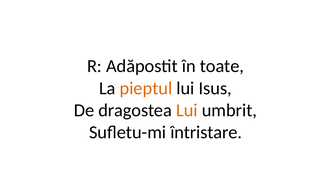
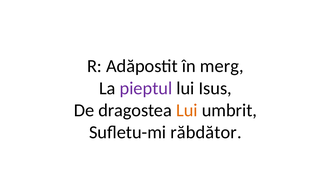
toate: toate -> merg (222, 66)
pieptul colour: orange -> purple (146, 88)
întristare: întristare -> răbdător (206, 132)
